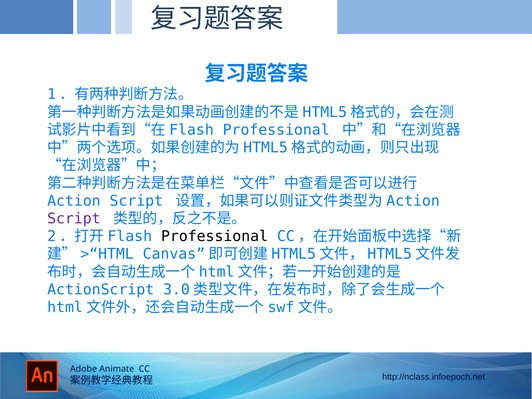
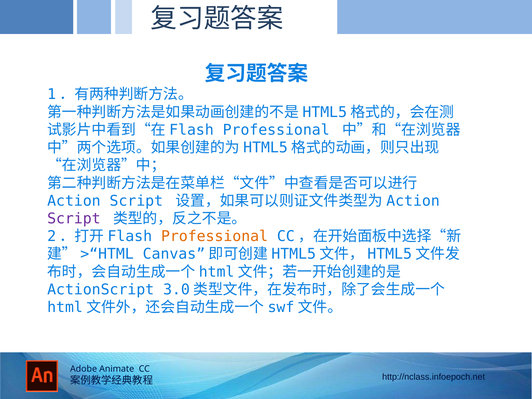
Professional colour: black -> orange (215, 236)
